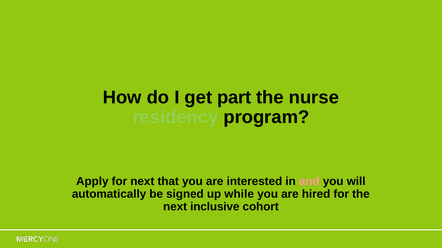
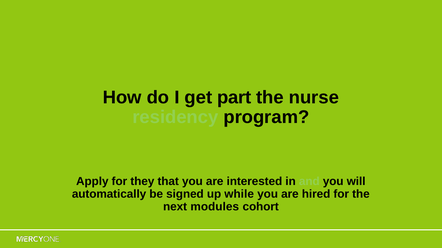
for next: next -> they (142, 182)
and colour: pink -> light green (309, 182)
inclusive: inclusive -> modules (215, 207)
